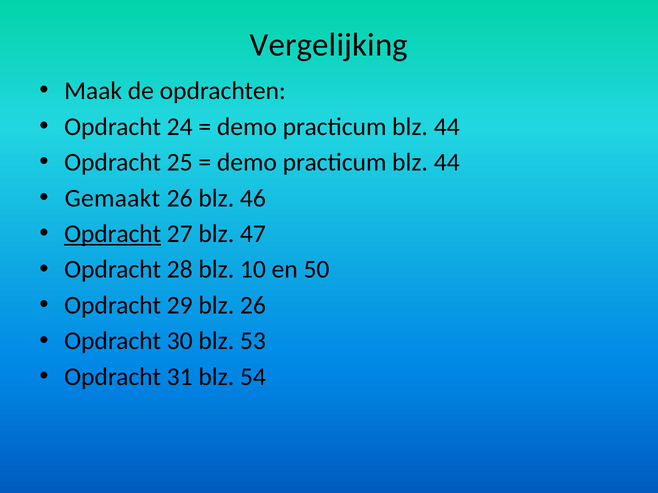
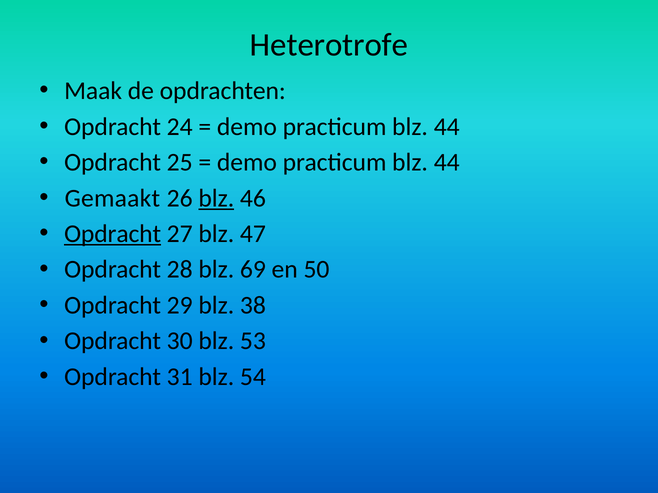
Vergelijking: Vergelijking -> Heterotrofe (329, 45)
blz underline: none -> present (216, 198)
10: 10 -> 69 (253, 270)
blz 26: 26 -> 38 (253, 306)
